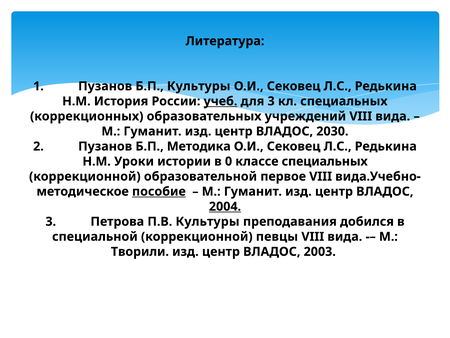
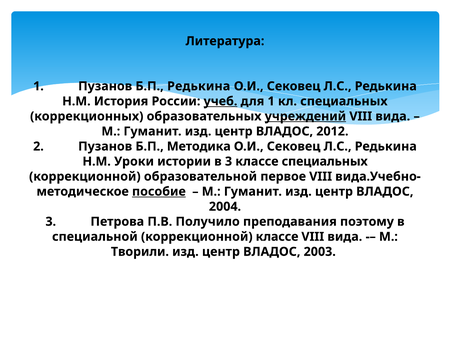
Б.П Культуры: Культуры -> Редькина (199, 86)
для 3: 3 -> 1 (271, 101)
учреждений underline: none -> present (305, 116)
2030: 2030 -> 2012 (332, 131)
в 0: 0 -> 3 (229, 161)
2004 underline: present -> none (225, 206)
П.В Культуры: Культуры -> Получило (208, 221)
добился: добился -> поэтому (367, 221)
коррекционной певцы: певцы -> классе (277, 236)
